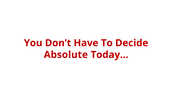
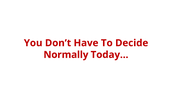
Absolute: Absolute -> Normally (66, 55)
